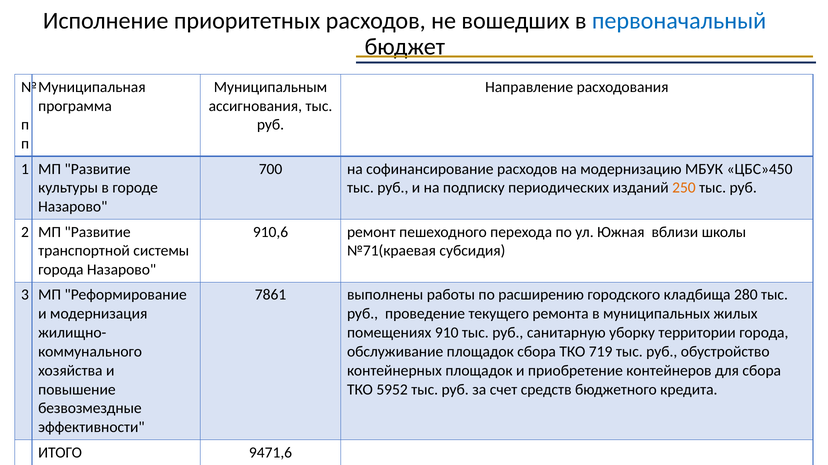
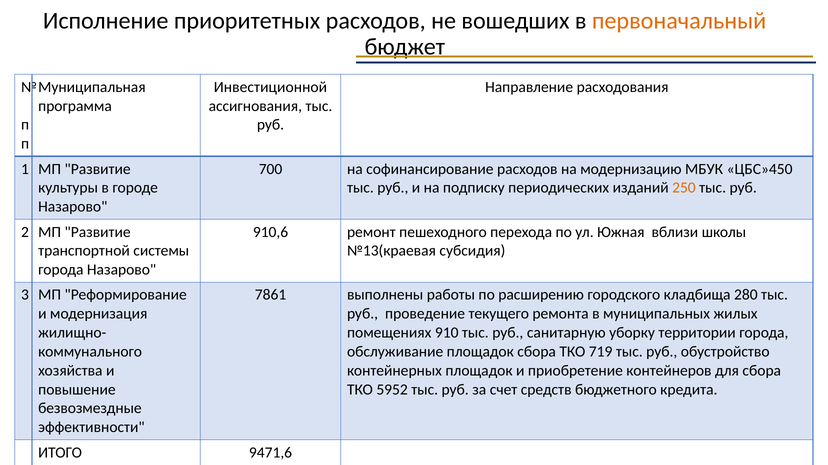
первоначальный colour: blue -> orange (679, 21)
Муниципальным: Муниципальным -> Инвестиционной (270, 87)
№71(краевая: №71(краевая -> №13(краевая (391, 251)
